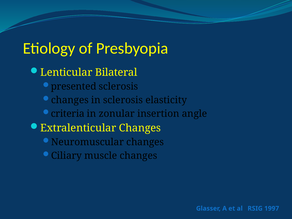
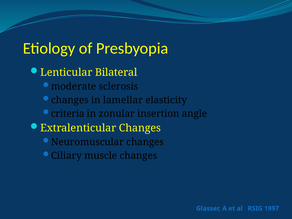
presented: presented -> moderate (74, 86)
in sclerosis: sclerosis -> lamellar (123, 100)
